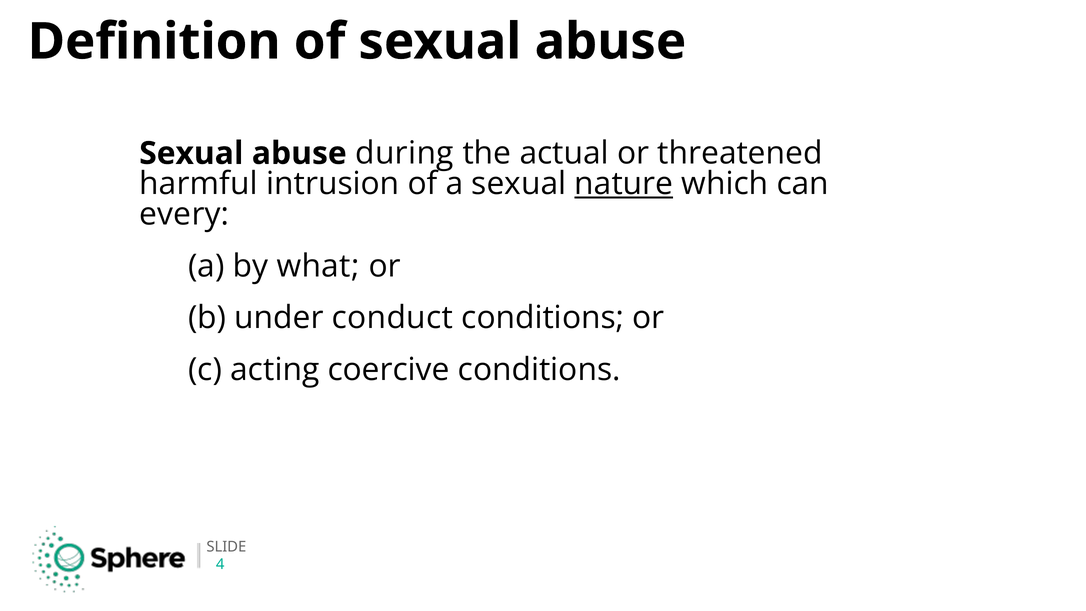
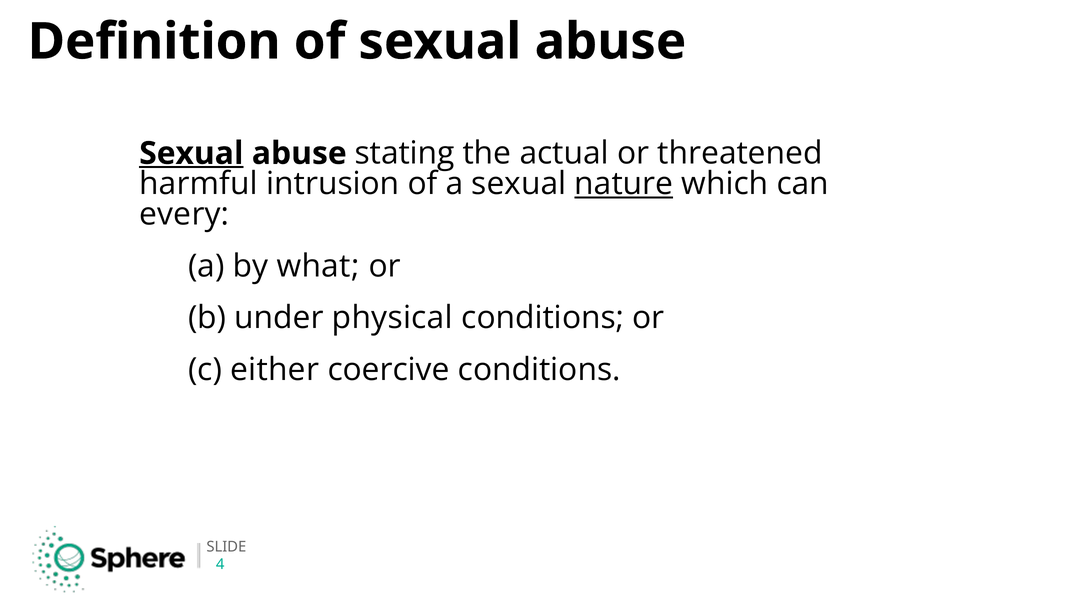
Sexual underline: none -> present (191, 153)
during: during -> stating (405, 153)
conduct: conduct -> physical (392, 318)
acting: acting -> either (275, 370)
